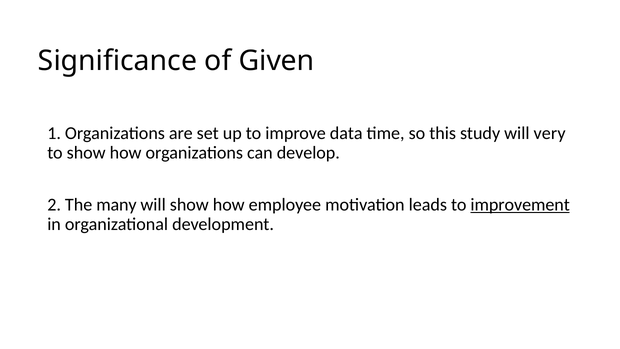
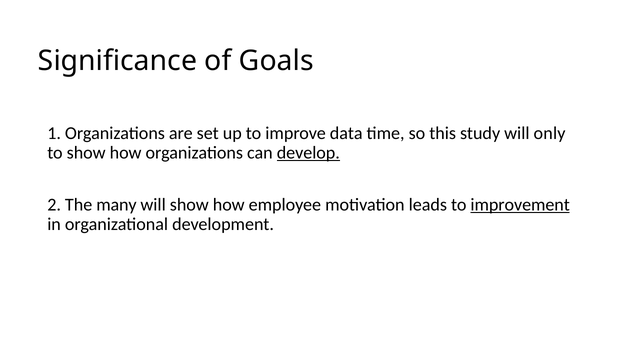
Given: Given -> Goals (276, 61)
very: very -> only (550, 133)
develop underline: none -> present (308, 153)
